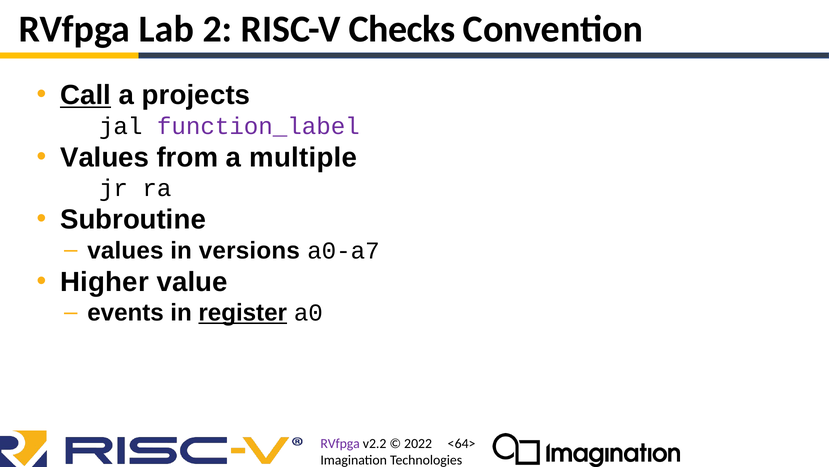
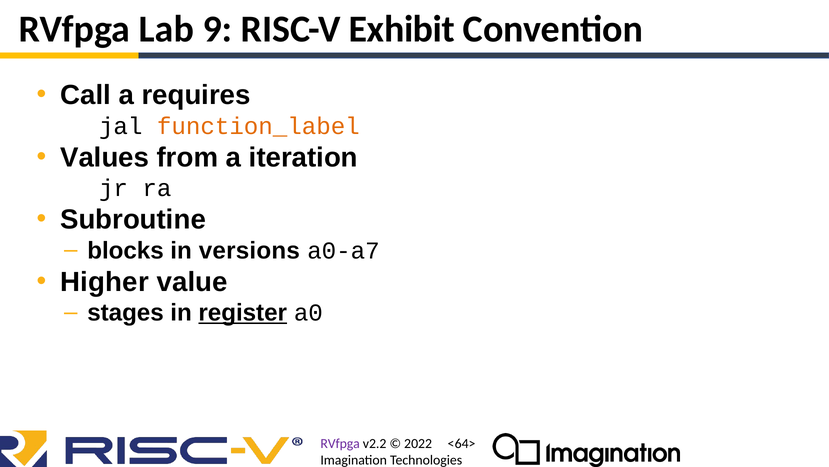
2: 2 -> 9 (217, 29)
Checks: Checks -> Exhibit (402, 29)
Call underline: present -> none (86, 95)
projects: projects -> requires (196, 95)
function_label colour: purple -> orange (258, 126)
multiple: multiple -> iteration (303, 157)
values: values -> blocks (126, 250)
events: events -> stages (126, 313)
